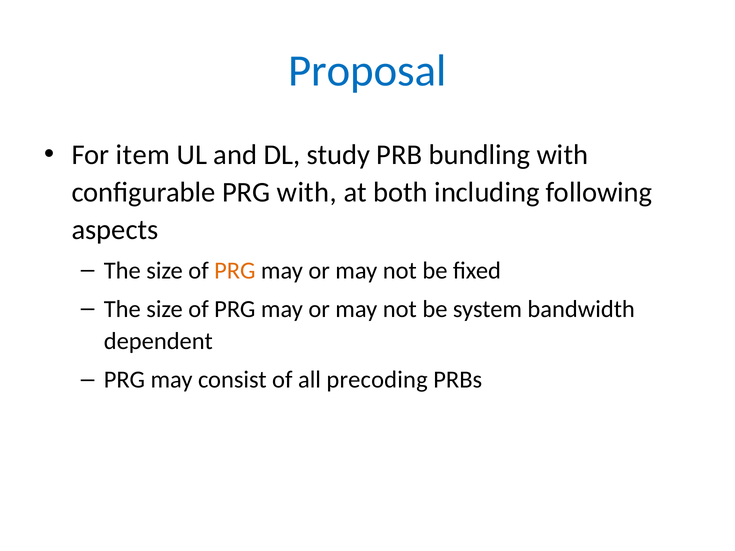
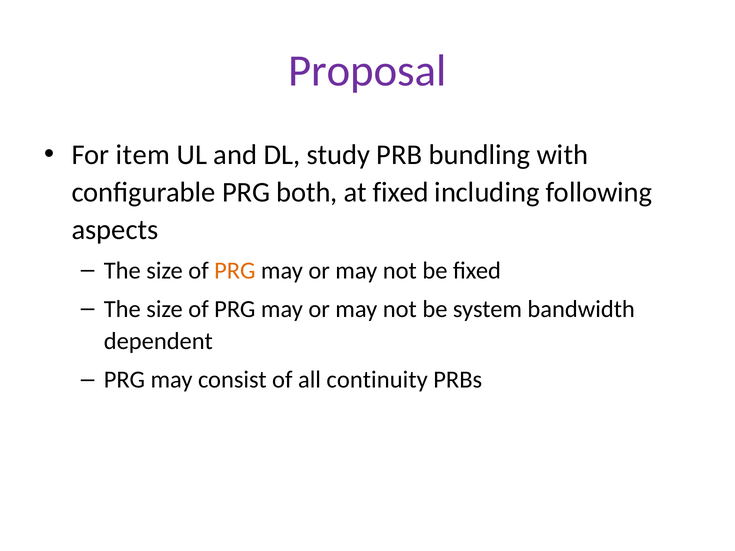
Proposal colour: blue -> purple (367, 71)
PRG with: with -> both (307, 192)
at both: both -> fixed (401, 192)
precoding: precoding -> continuity (377, 380)
